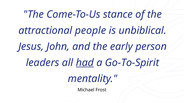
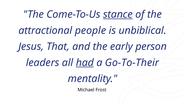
stance underline: none -> present (118, 14)
John: John -> That (58, 47)
Go-To-Spirit: Go-To-Spirit -> Go-To-Their (132, 63)
